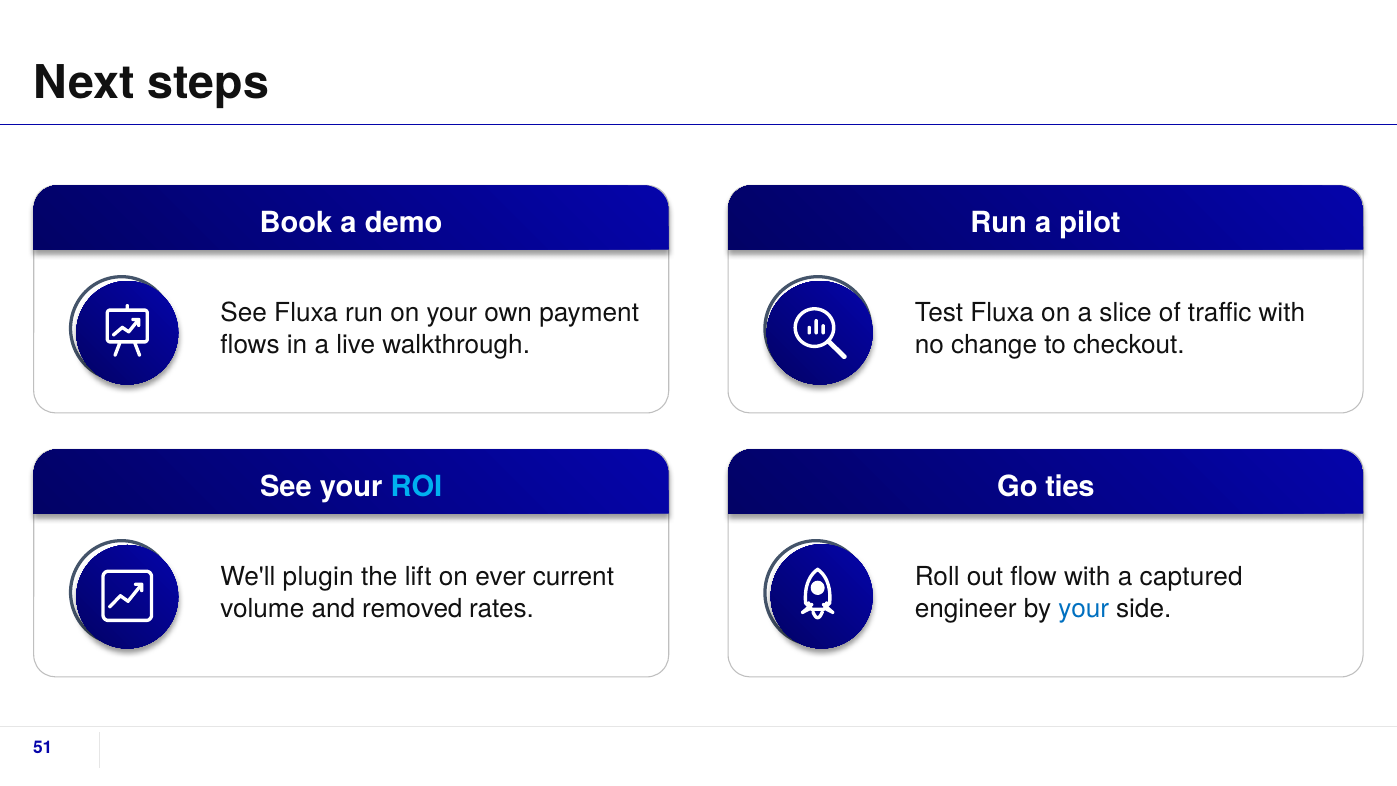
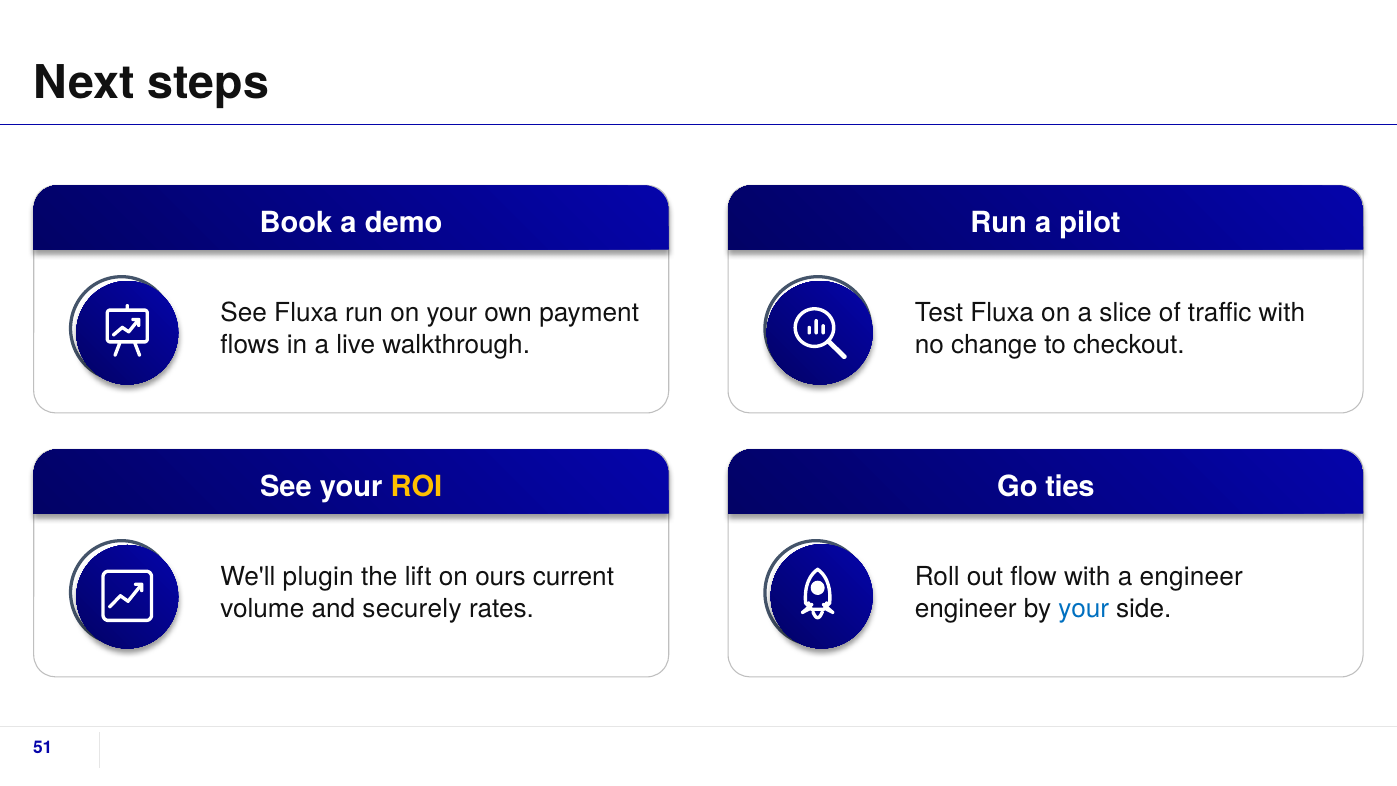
ROI colour: light blue -> yellow (416, 487)
ever: ever -> ours (500, 577)
a captured: captured -> engineer (1191, 577)
removed: removed -> securely (412, 608)
